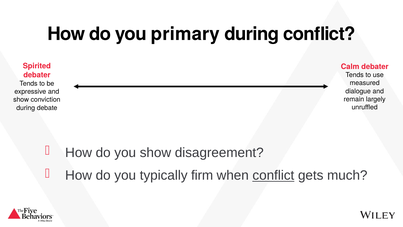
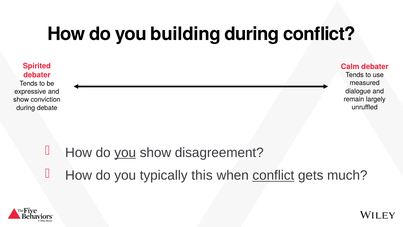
primary: primary -> building (186, 34)
you underline: none -> present (125, 152)
firm: firm -> this (202, 175)
